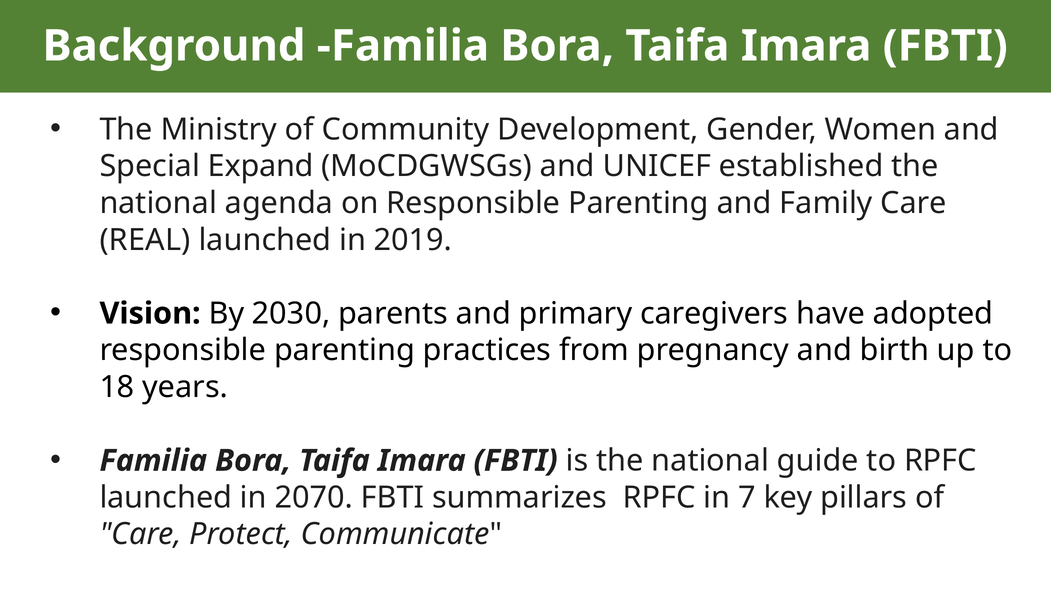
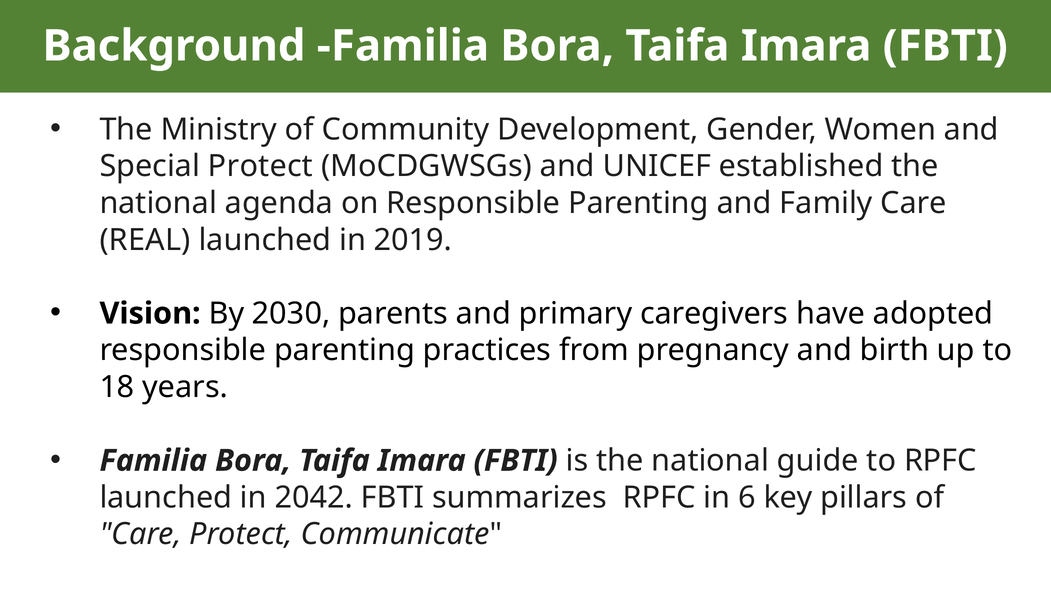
Special Expand: Expand -> Protect (260, 166)
2070: 2070 -> 2042 (314, 498)
7: 7 -> 6 (747, 498)
